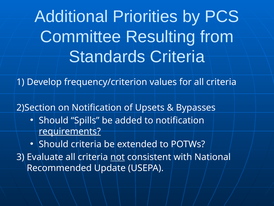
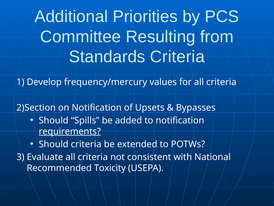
frequency/criterion: frequency/criterion -> frequency/mercury (106, 82)
not underline: present -> none (118, 157)
Update: Update -> Toxicity (110, 168)
